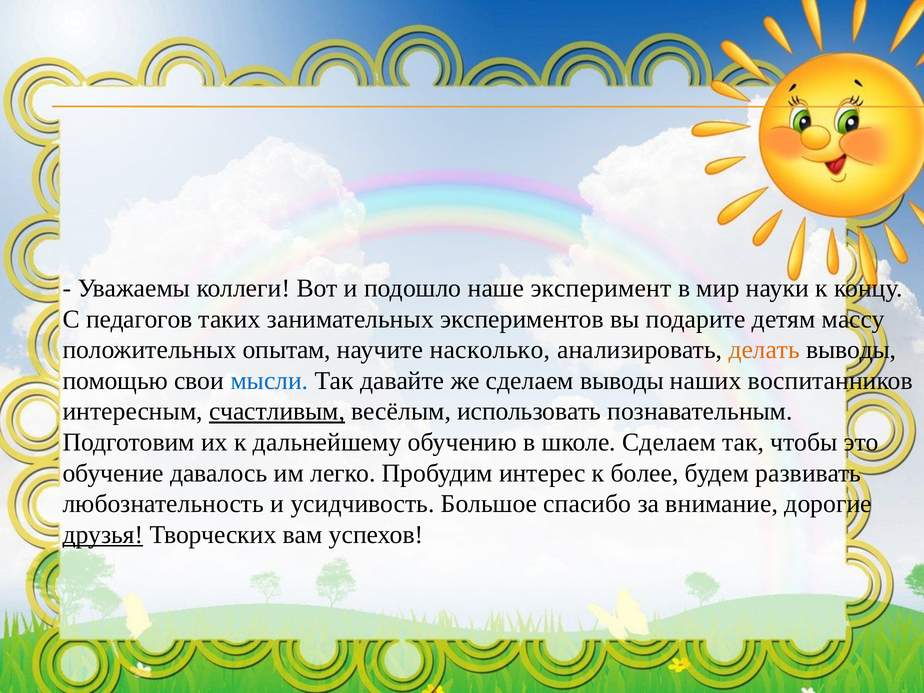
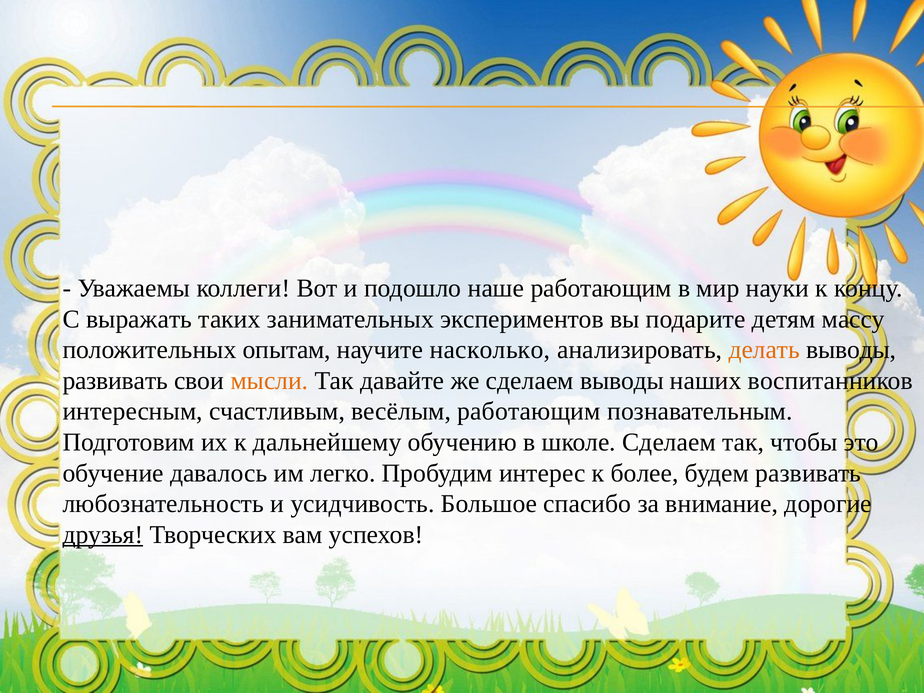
наше эксперимент: эксперимент -> работающим (601, 288)
педагогов: педагогов -> выражать (139, 319)
помощью: помощью -> развивать (115, 381)
мысли colour: blue -> orange (269, 381)
счастливым underline: present -> none (277, 411)
весёлым использовать: использовать -> работающим (529, 411)
